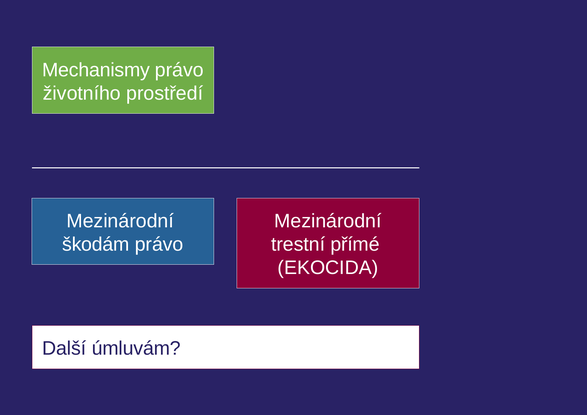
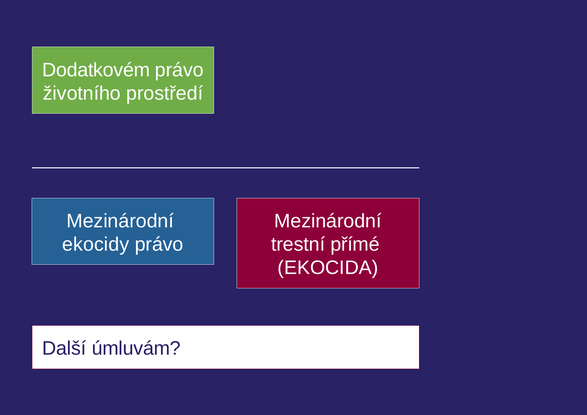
Mechanismy: Mechanismy -> Dodatkovém (96, 70)
škodám: škodám -> ekocidy (96, 244)
